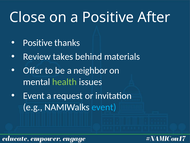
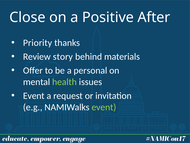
Positive: Positive -> Priority (38, 43)
takes: takes -> story (63, 56)
neighbor: neighbor -> personal (90, 70)
event colour: light blue -> light green (104, 107)
